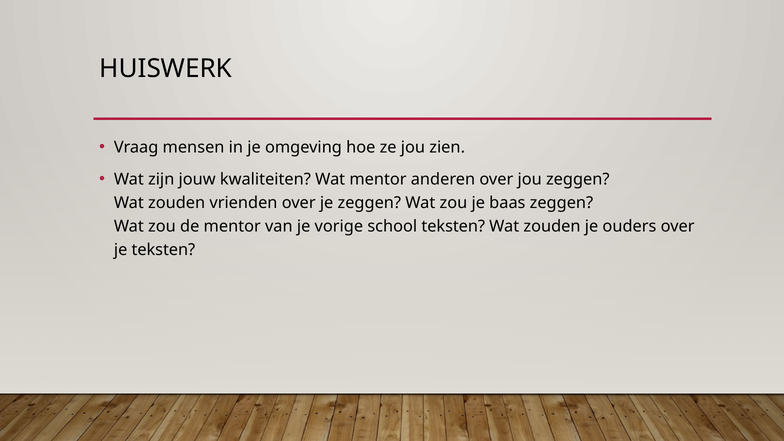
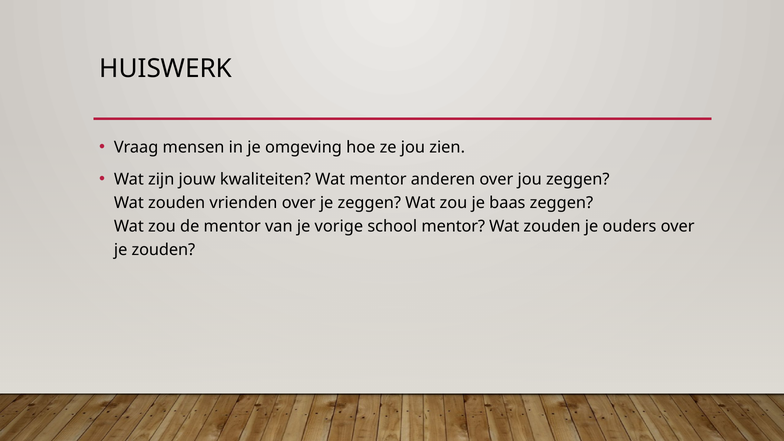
school teksten: teksten -> mentor (453, 226)
je teksten: teksten -> zouden (163, 250)
